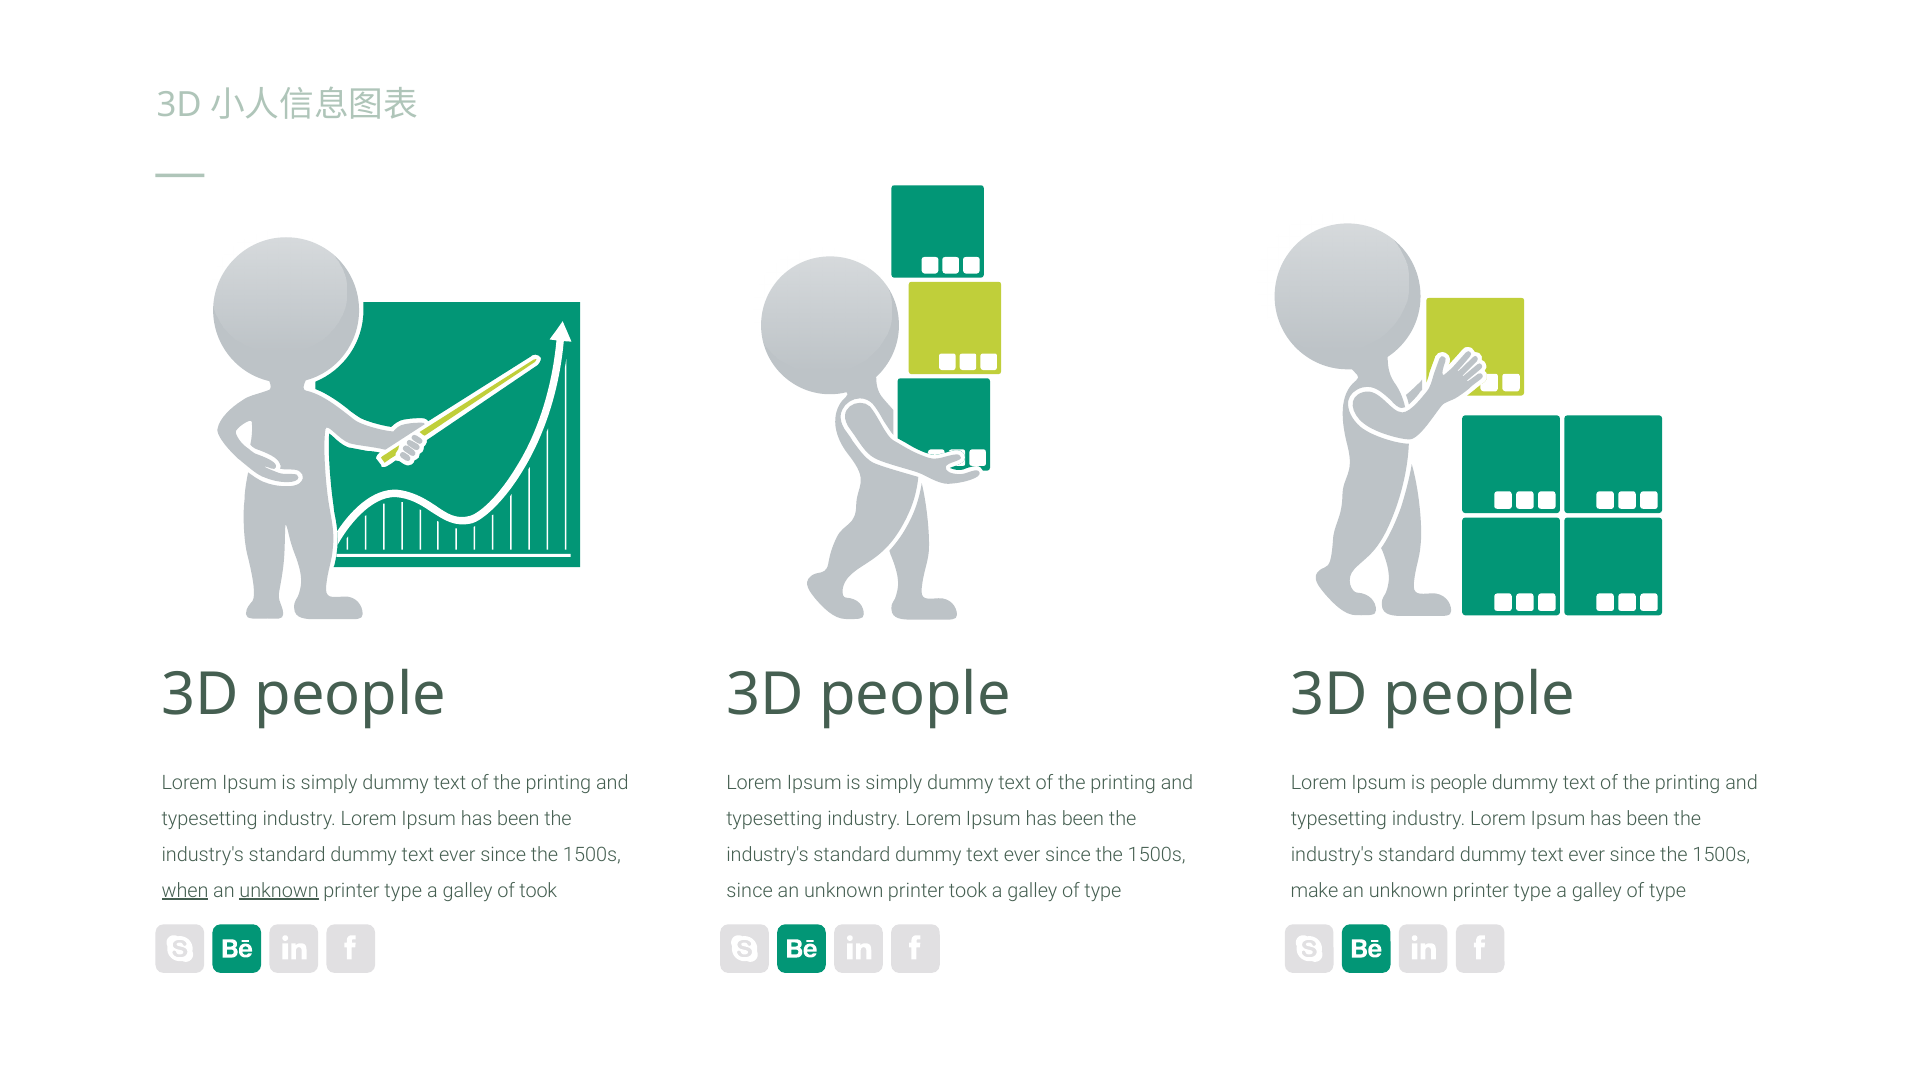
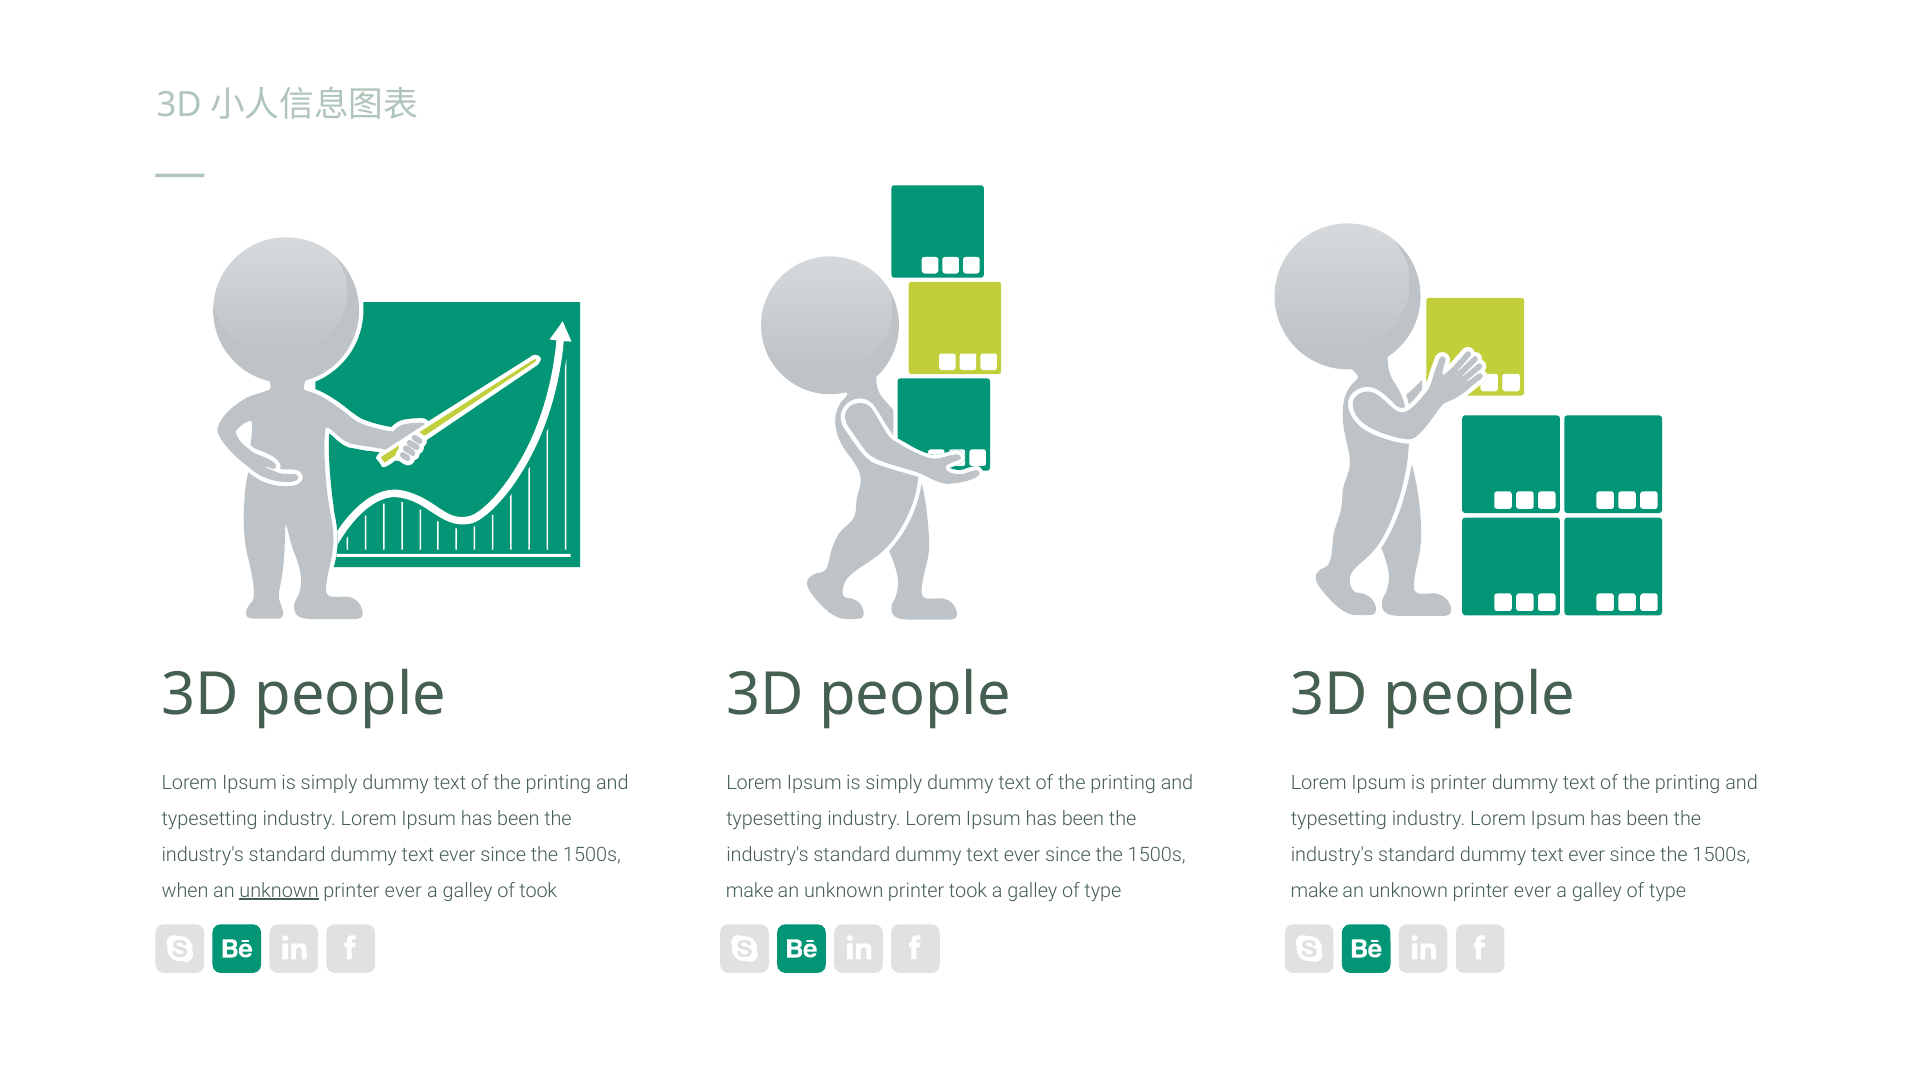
is people: people -> printer (1458, 783)
when underline: present -> none (185, 891)
type: type -> ever (403, 891)
since: since -> make (750, 891)
type: type -> ever (1533, 891)
